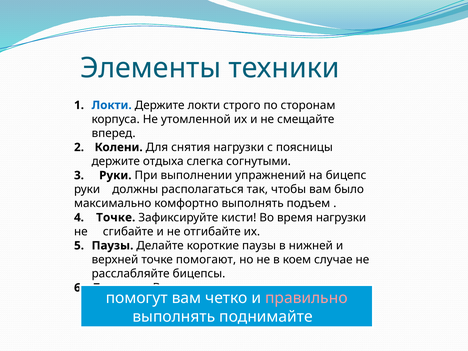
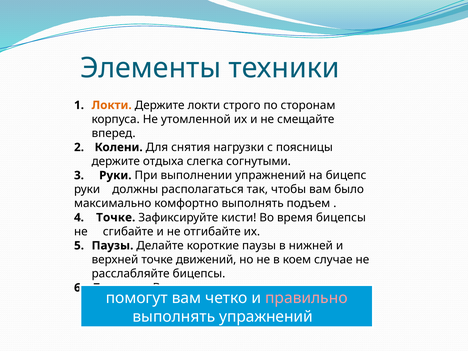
Локти colour: blue -> orange (112, 105)
время нагрузки: нагрузки -> бицепсы (341, 217)
помогают: помогают -> движений (206, 260)
выполнять поднимайте: поднимайте -> упражнений (266, 317)
